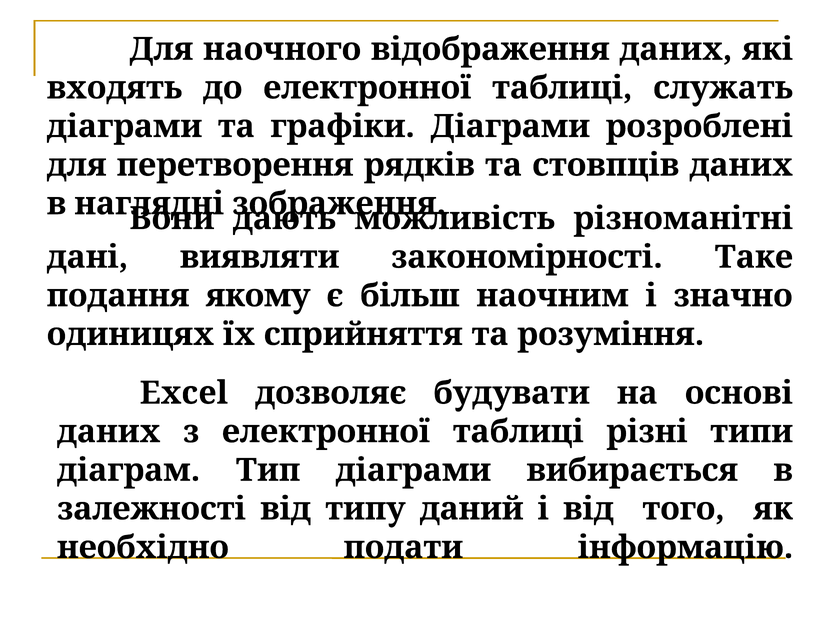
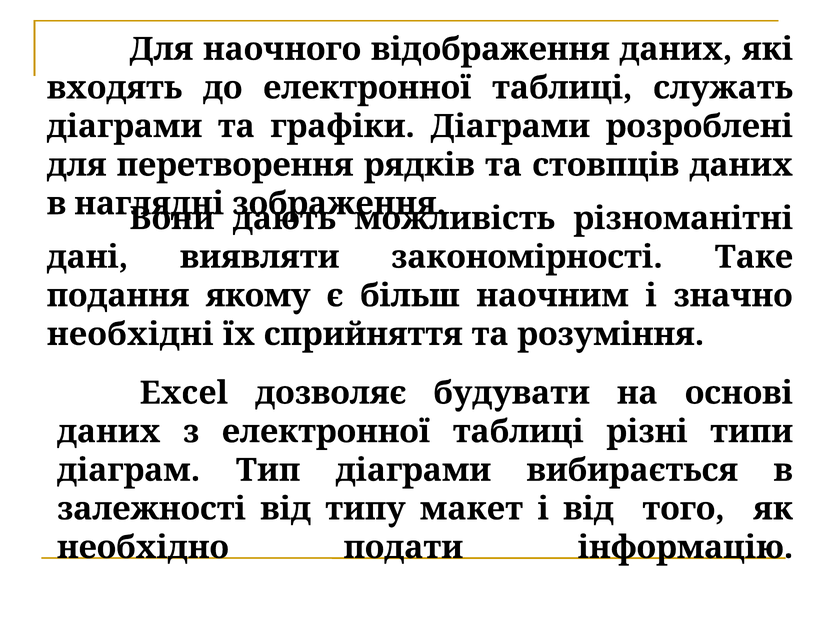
одиницях: одиницях -> необхідні (130, 334)
даний: даний -> макет (471, 509)
